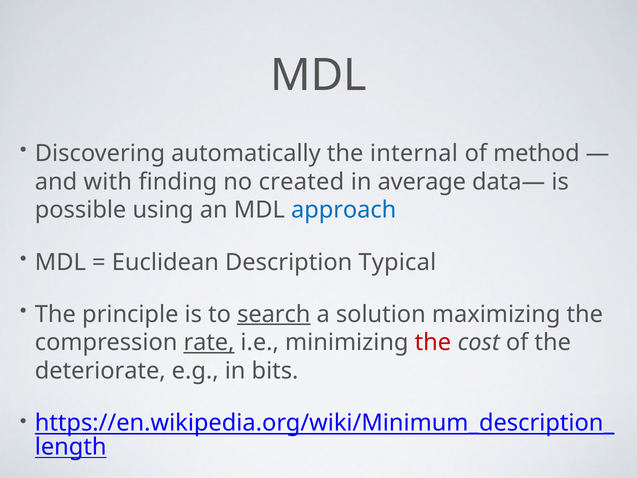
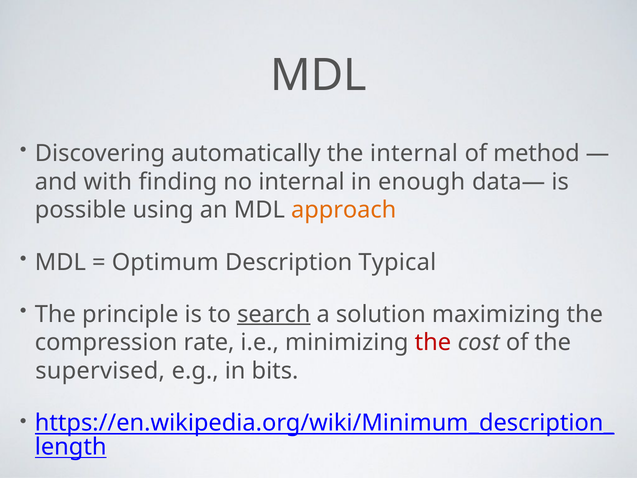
no created: created -> internal (302, 182)
average: average -> enough (422, 182)
approach colour: blue -> orange (344, 210)
Euclidean: Euclidean -> Optimum (165, 262)
rate underline: present -> none (209, 342)
deteriorate: deteriorate -> supervised (100, 371)
